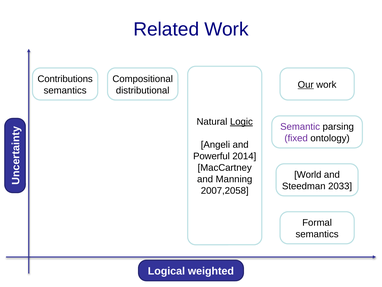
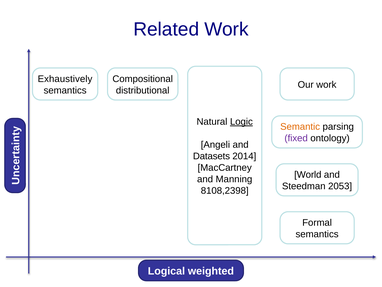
Contributions: Contributions -> Exhaustively (65, 79)
Our underline: present -> none (306, 84)
Semantic colour: purple -> orange (300, 127)
Powerful: Powerful -> Datasets (211, 156)
2033: 2033 -> 2053 (340, 186)
2007,2058: 2007,2058 -> 8108,2398 (225, 190)
